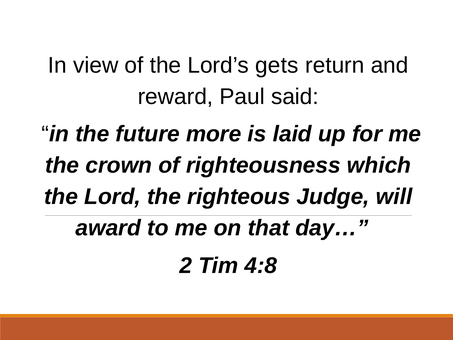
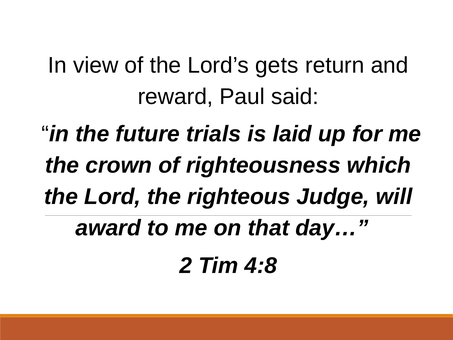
more: more -> trials (214, 134)
